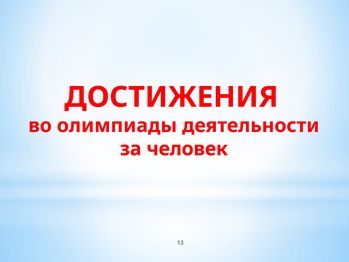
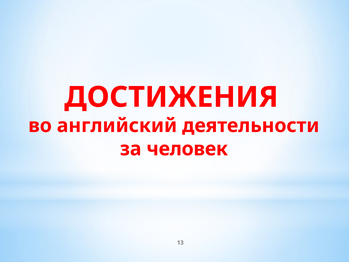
олимпиады: олимпиады -> английский (117, 126)
